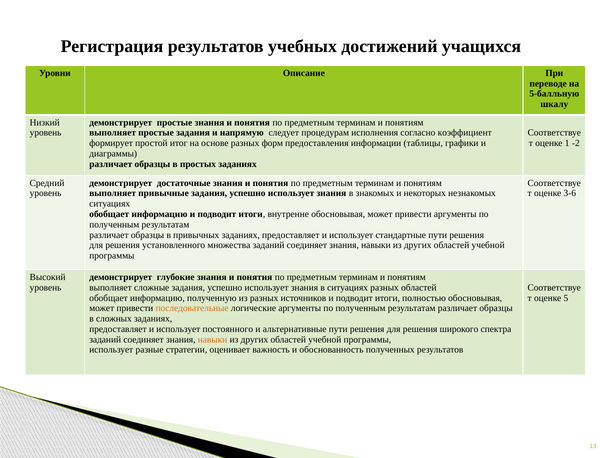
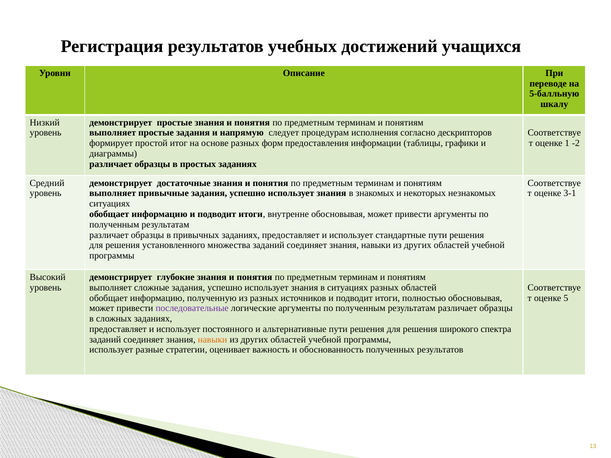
коэффициент: коэффициент -> дескрипторов (465, 133)
3-6: 3-6 -> 3-1 (570, 193)
последовательные colour: orange -> purple (192, 308)
